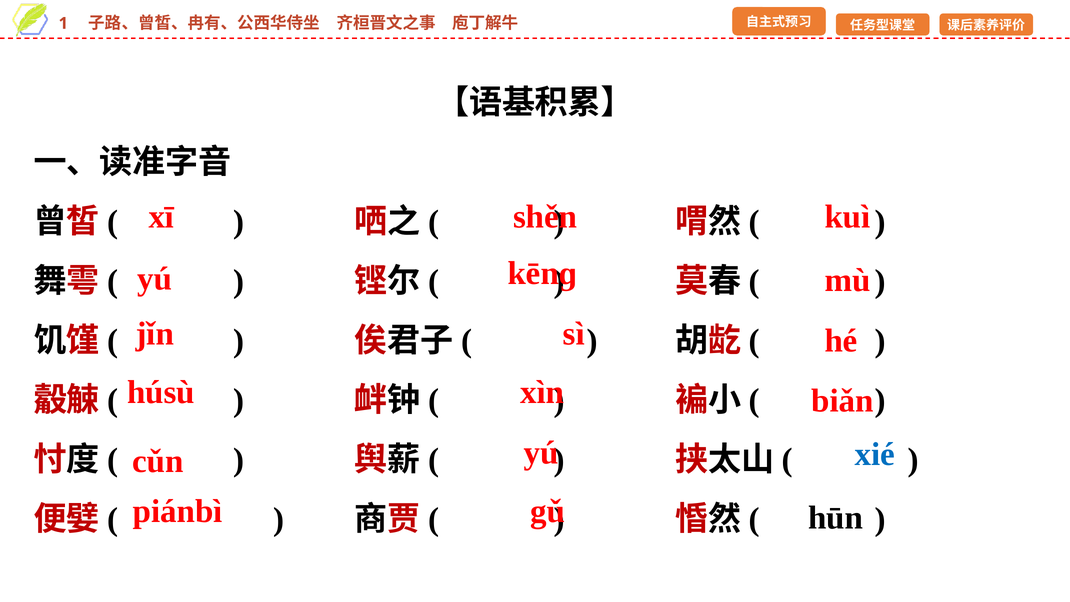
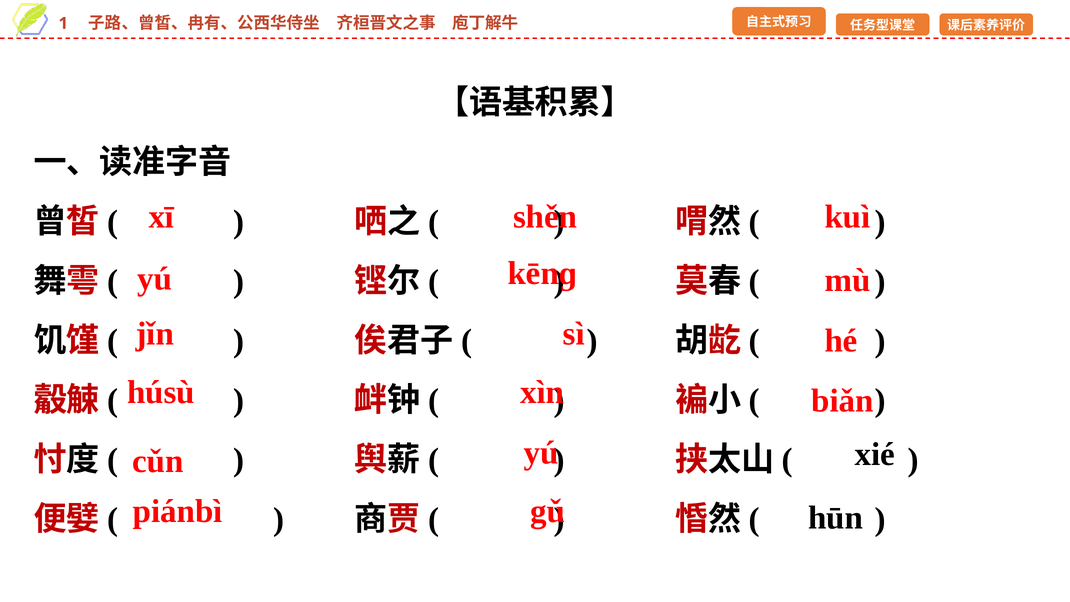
xié colour: blue -> black (875, 454)
